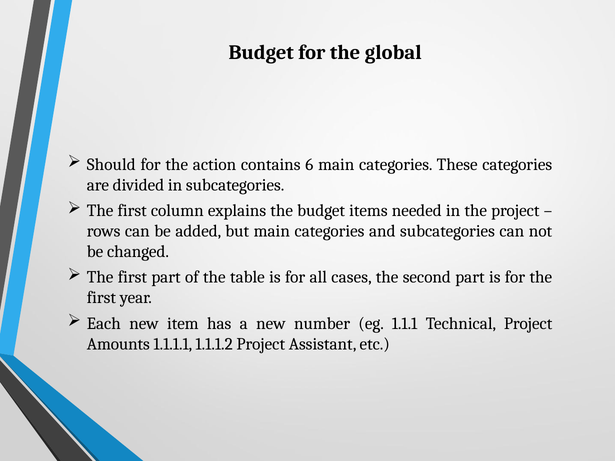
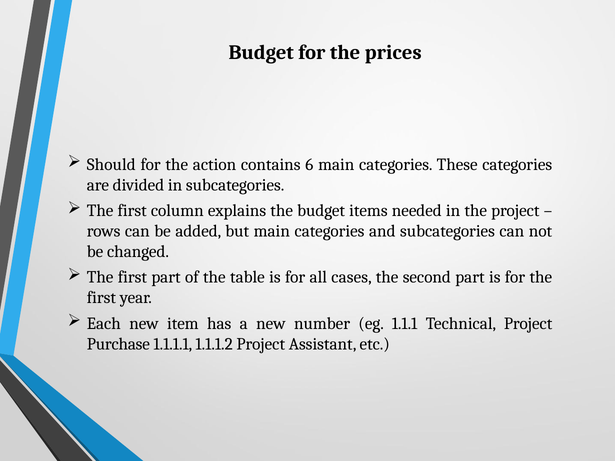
global: global -> prices (393, 53)
Amounts: Amounts -> Purchase (118, 344)
